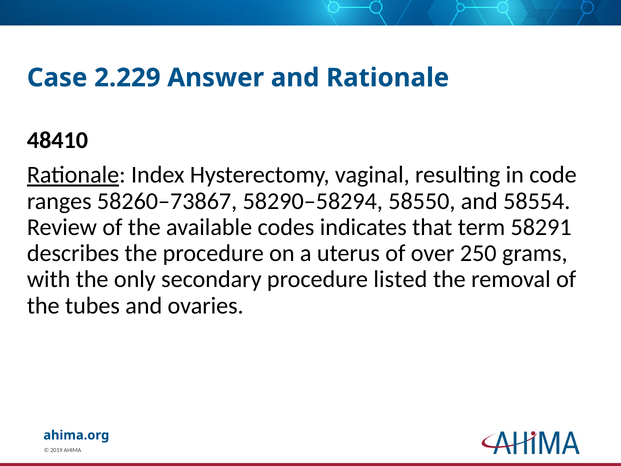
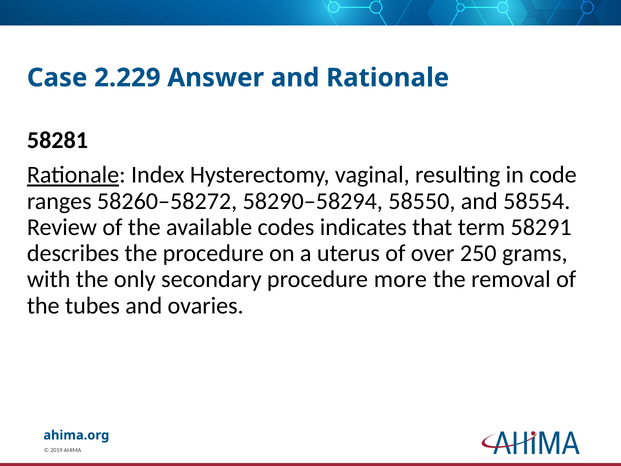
48410: 48410 -> 58281 (57, 140)
58260–73867: 58260–73867 -> 58260–58272 (167, 201)
listed: listed -> more (400, 279)
